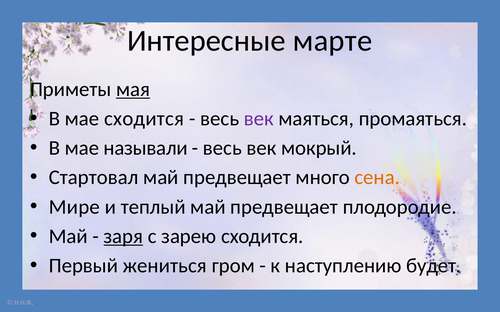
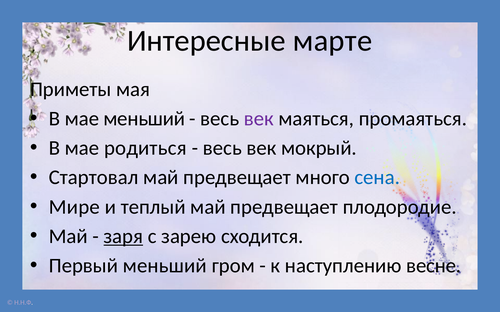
мая underline: present -> none (133, 89)
мае сходится: сходится -> меньший (144, 119)
называли: называли -> родиться (145, 148)
сена colour: orange -> blue (377, 178)
Первый жениться: жениться -> меньший (165, 266)
будет: будет -> весне (434, 266)
